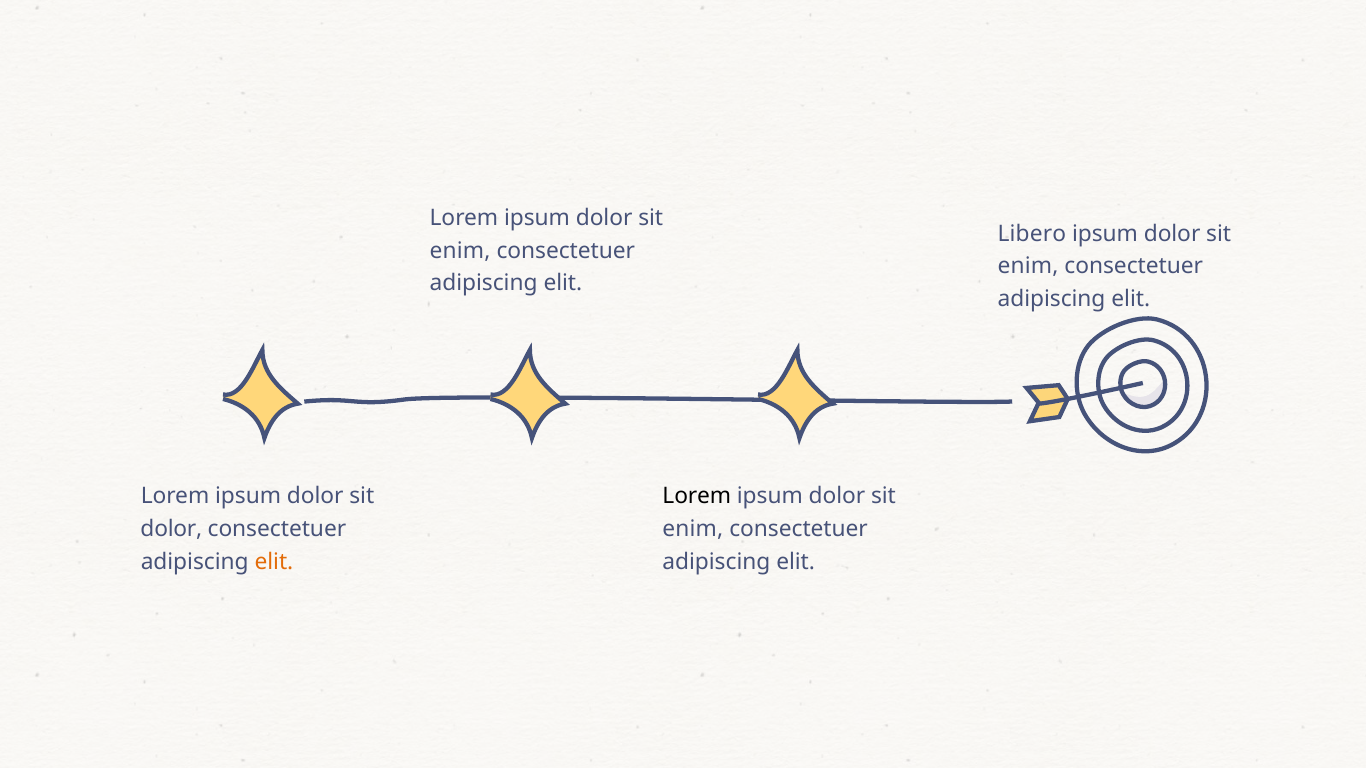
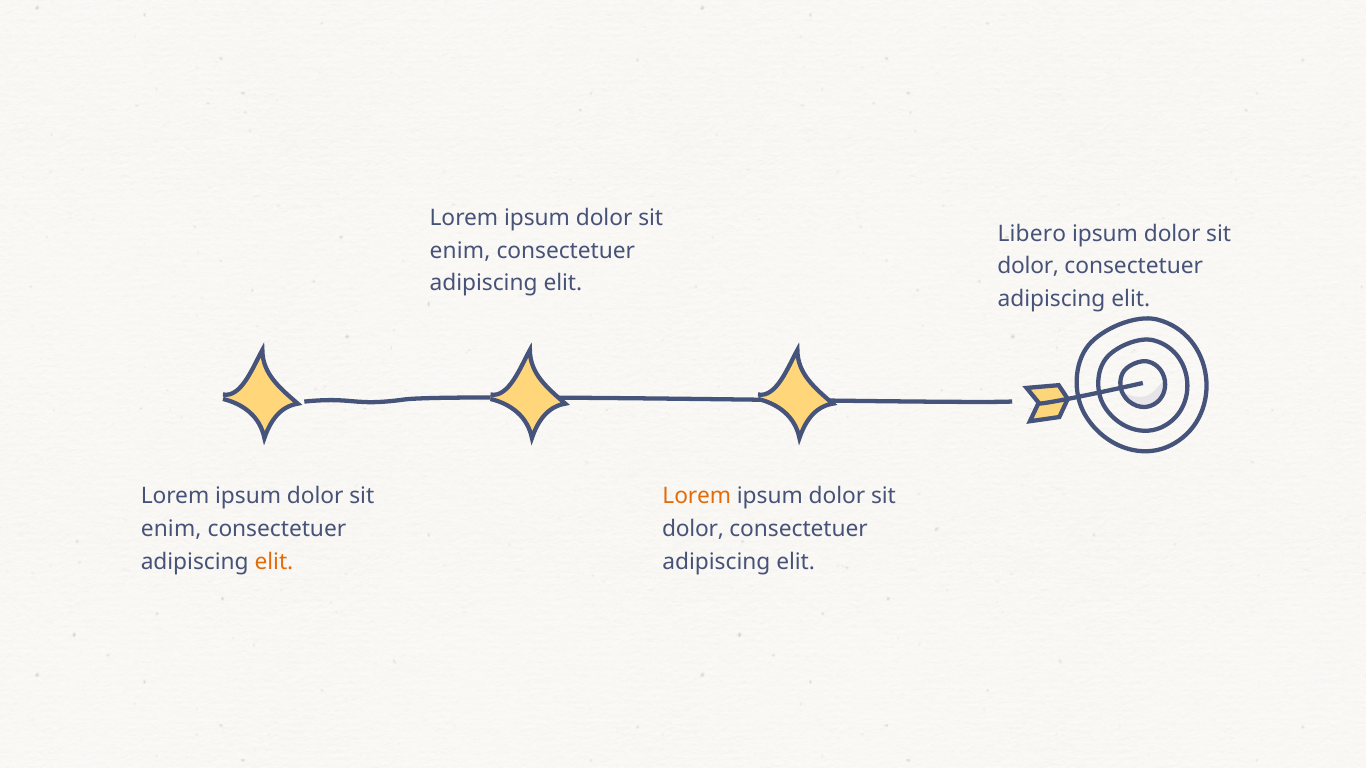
enim: enim -> dolor (1028, 266)
Lorem colour: black -> orange (697, 496)
dolor: dolor -> enim (171, 529)
enim: enim -> dolor (693, 529)
